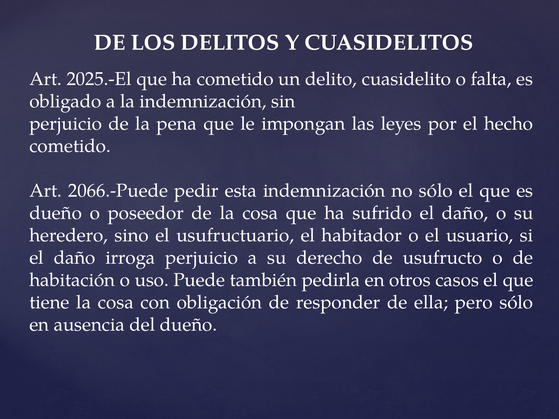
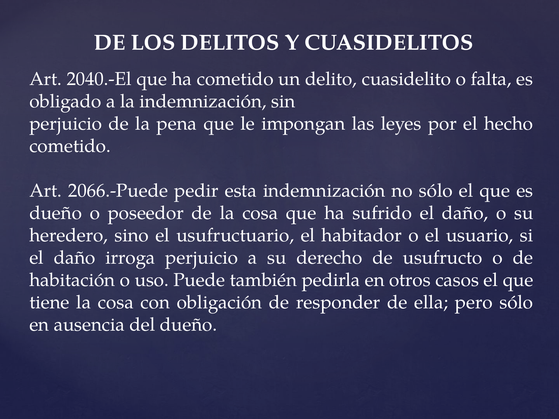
2025.-El: 2025.-El -> 2040.-El (99, 79)
